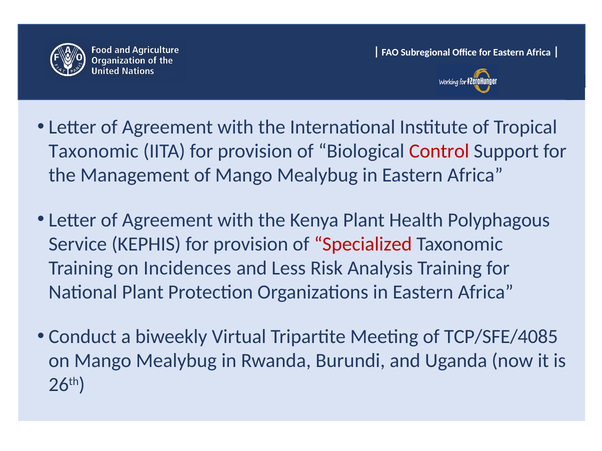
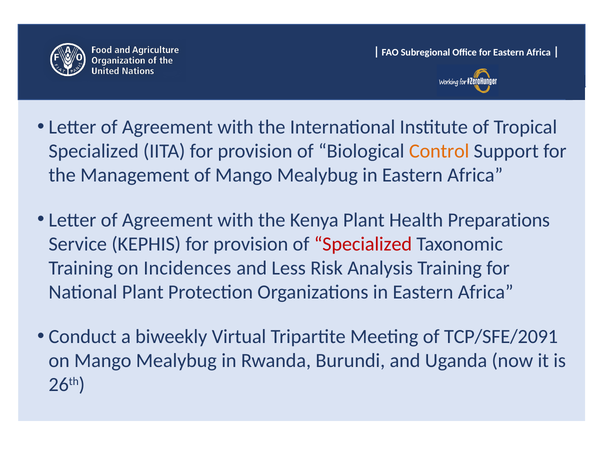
Taxonomic: Taxonomic -> Specialized (94, 151)
Control colour: red -> orange (439, 151)
Polyphagous: Polyphagous -> Preparations (499, 220)
TCP/SFE/4085: TCP/SFE/4085 -> TCP/SFE/2091 (501, 337)
